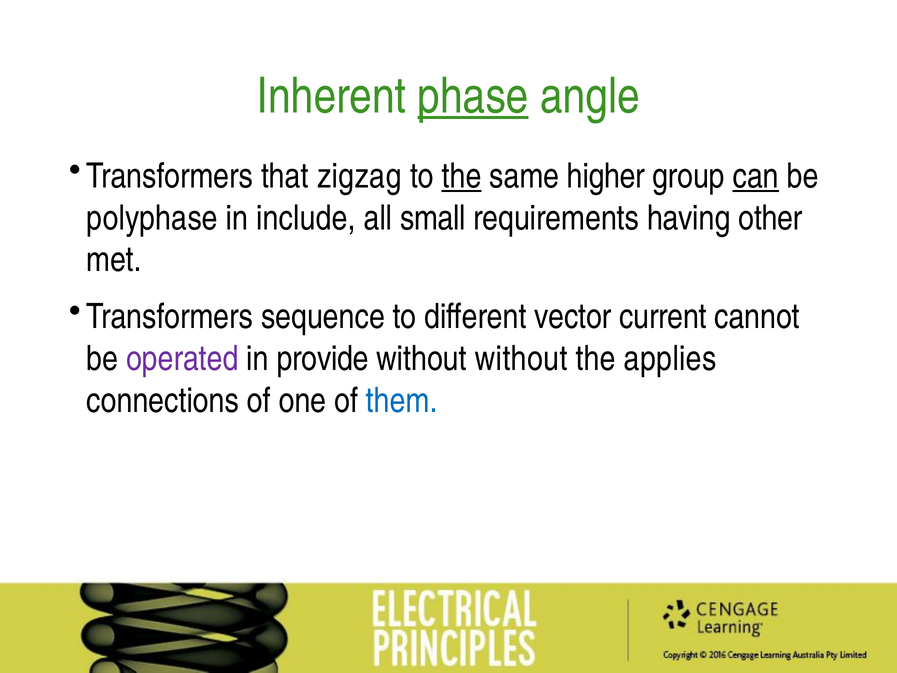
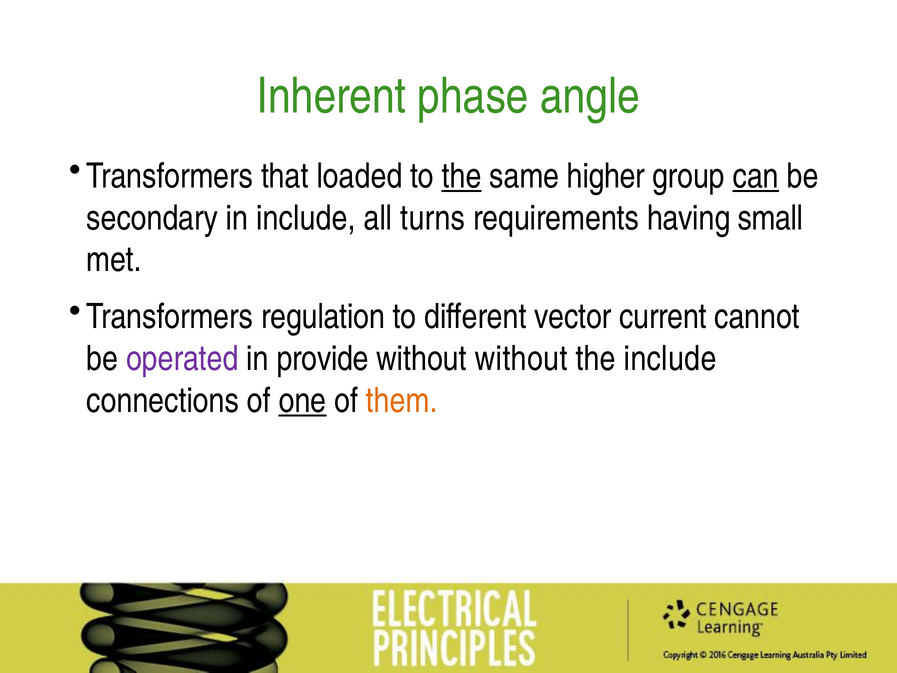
phase underline: present -> none (473, 96)
zigzag: zigzag -> loaded (359, 176)
polyphase: polyphase -> secondary (152, 218)
small: small -> turns (433, 218)
other: other -> small (770, 218)
sequence: sequence -> regulation (323, 317)
the applies: applies -> include (670, 359)
one underline: none -> present (302, 400)
them colour: blue -> orange (402, 400)
